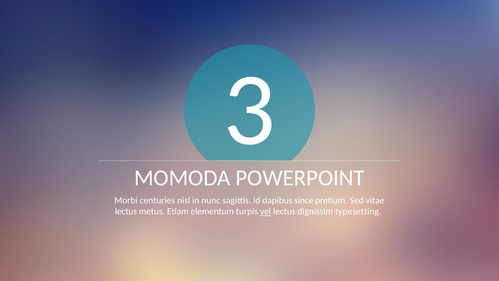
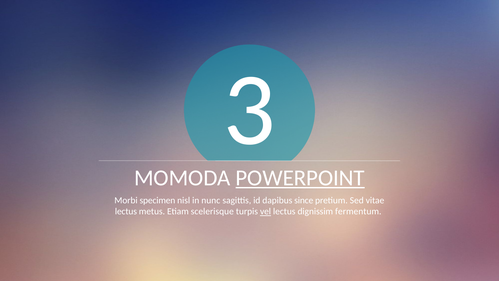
POWERPOINT underline: none -> present (300, 178)
centuries: centuries -> specimen (157, 200)
elementum: elementum -> scelerisque (212, 211)
typesetting: typesetting -> fermentum (358, 211)
